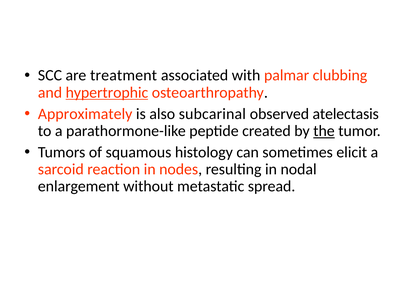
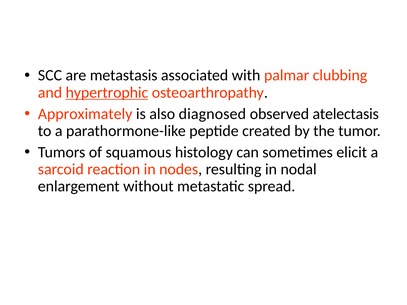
treatment: treatment -> metastasis (124, 76)
subcarinal: subcarinal -> diagnosed (212, 114)
the underline: present -> none (324, 131)
